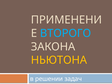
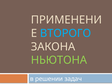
НЬЮТОНА colour: yellow -> light green (59, 60)
